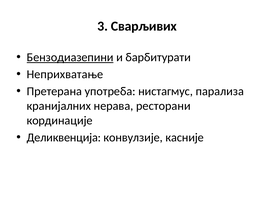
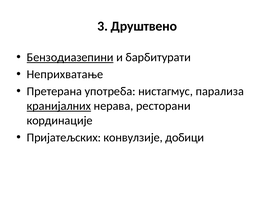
Сварљивих: Сварљивих -> Друштвено (144, 26)
кранијалних underline: none -> present (59, 106)
Деликвенција: Деликвенција -> Пријатељских (64, 138)
касније: касније -> добици (185, 138)
